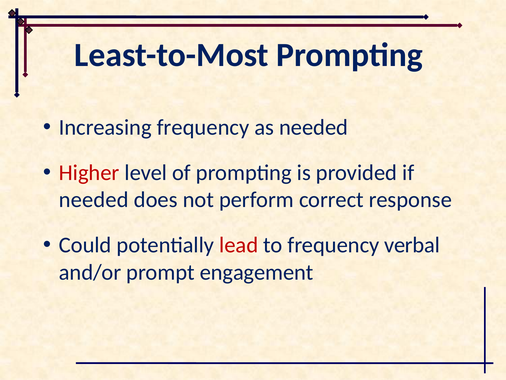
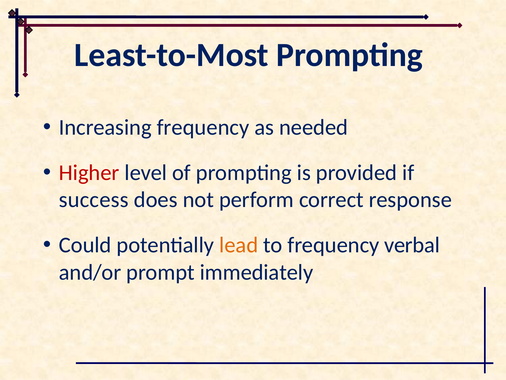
needed: needed -> success (94, 200)
lead colour: red -> orange (239, 245)
engagement: engagement -> immediately (257, 272)
